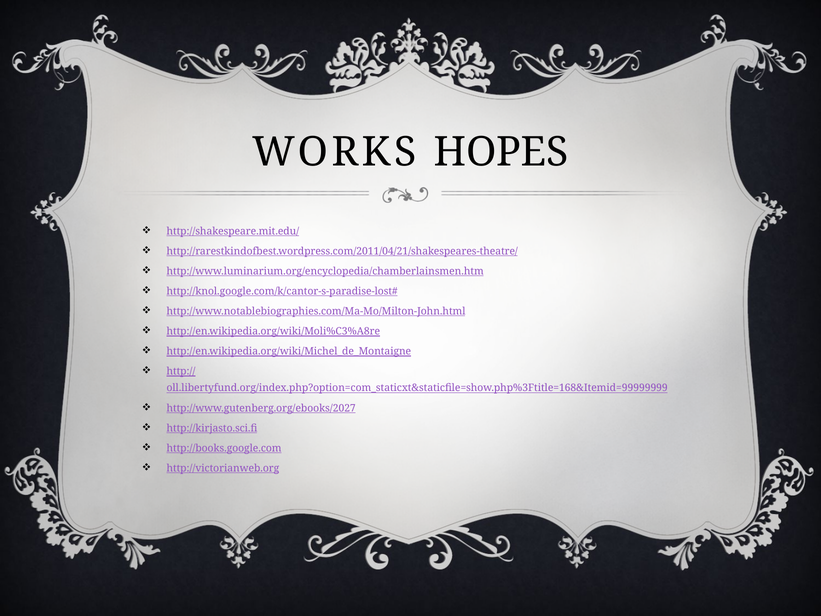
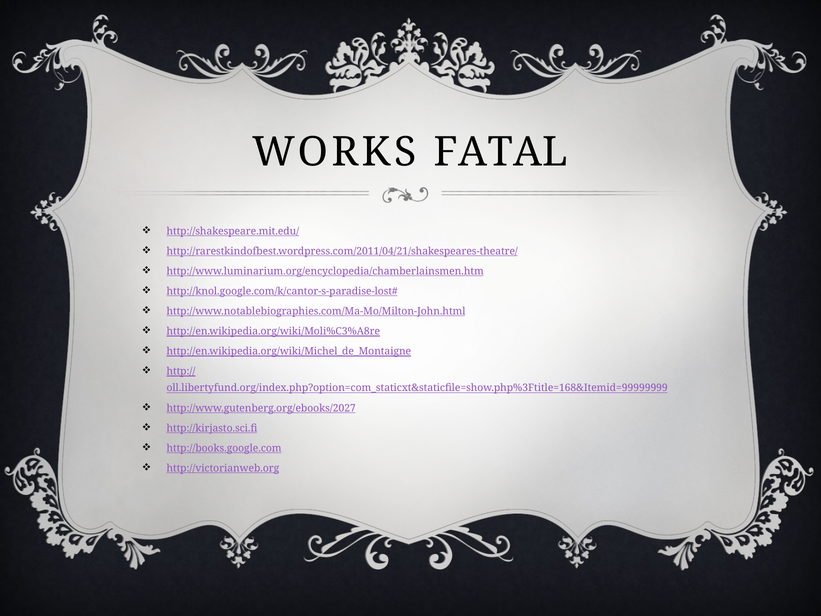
HOPES: HOPES -> FATAL (501, 152)
